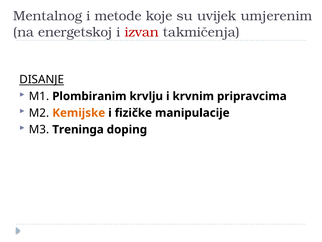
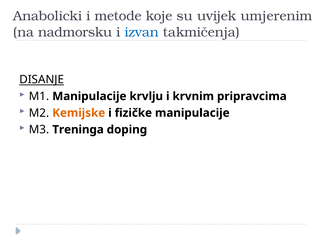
Mentalnog: Mentalnog -> Anabolicki (48, 16)
energetskoj: energetskoj -> nadmorsku (75, 32)
izvan colour: red -> blue (142, 32)
M1 Plombiranim: Plombiranim -> Manipulacije (89, 96)
